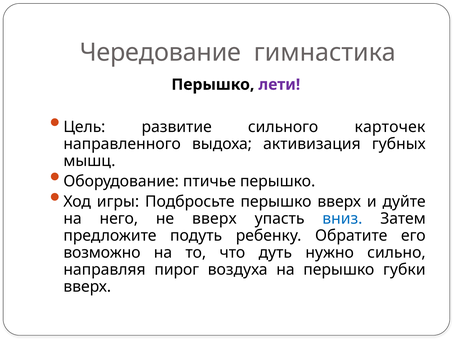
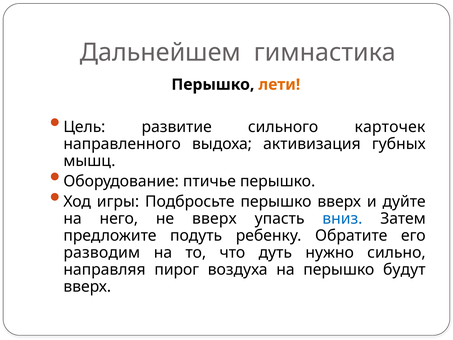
Чередование: Чередование -> Дальнейшем (160, 52)
лети colour: purple -> orange (279, 84)
возможно: возможно -> разводим (102, 252)
губки: губки -> будут (404, 269)
